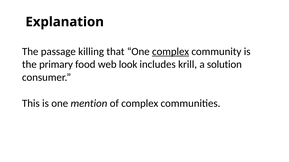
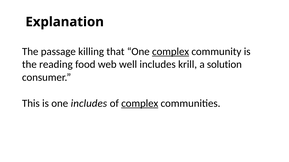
primary: primary -> reading (56, 65)
look: look -> well (128, 65)
one mention: mention -> includes (89, 104)
complex underline: none -> present (140, 104)
